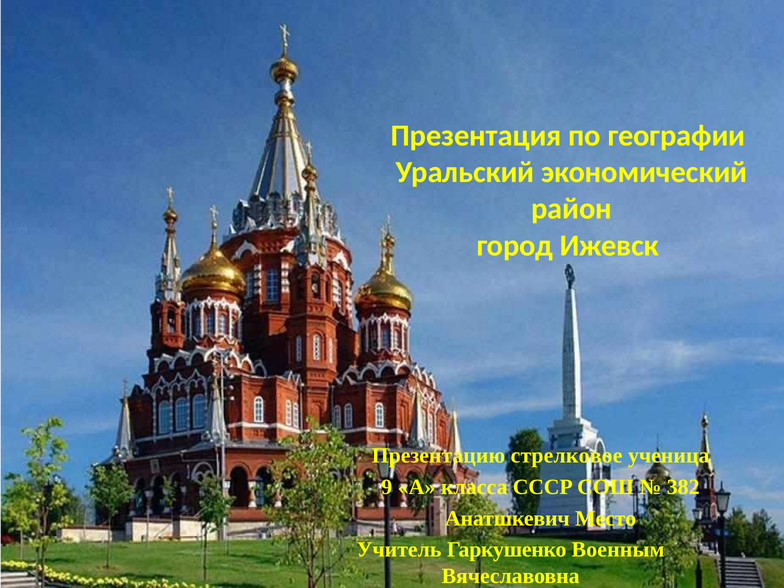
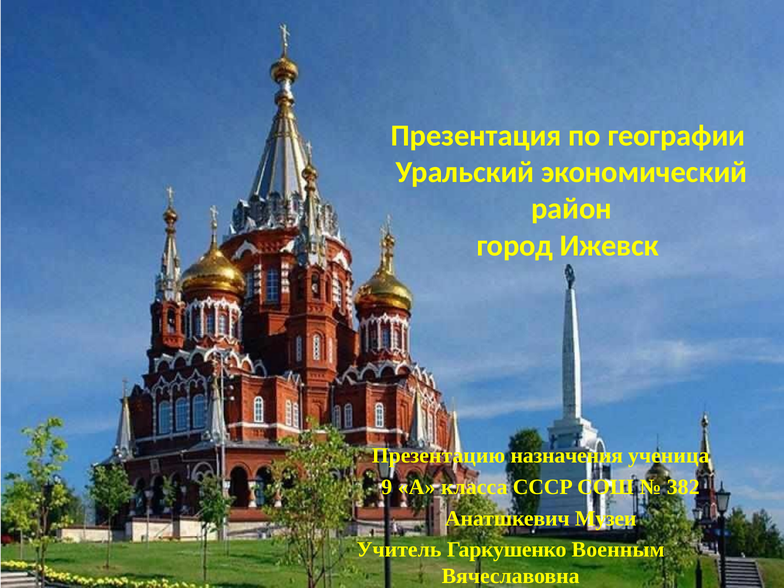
стрелковое: стрелковое -> назначения (567, 456)
Место: Место -> Музеи (606, 518)
